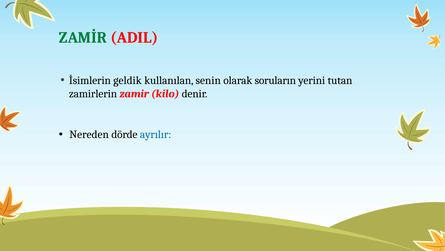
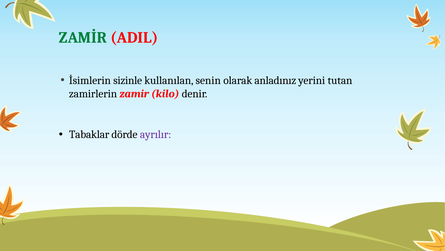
geldik: geldik -> sizinle (128, 80)
soruların: soruların -> anladınız (275, 80)
Nereden: Nereden -> Tabaklar (89, 134)
ayrılır colour: blue -> purple (156, 134)
